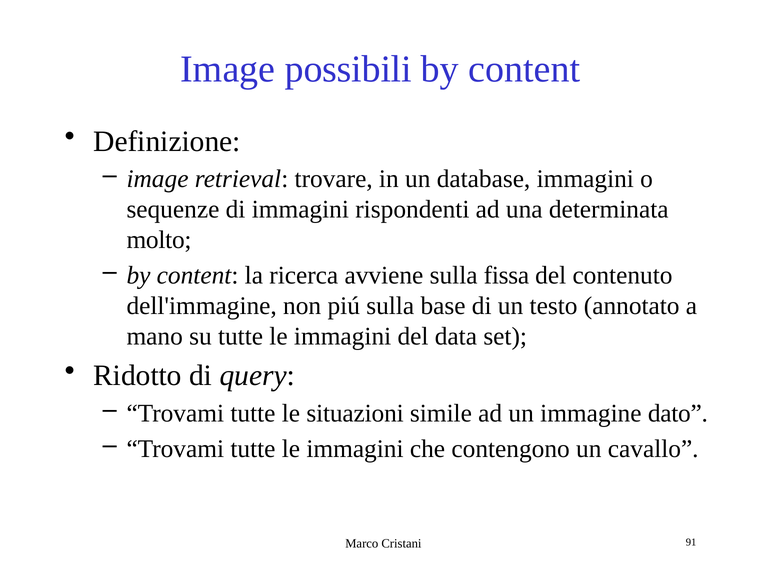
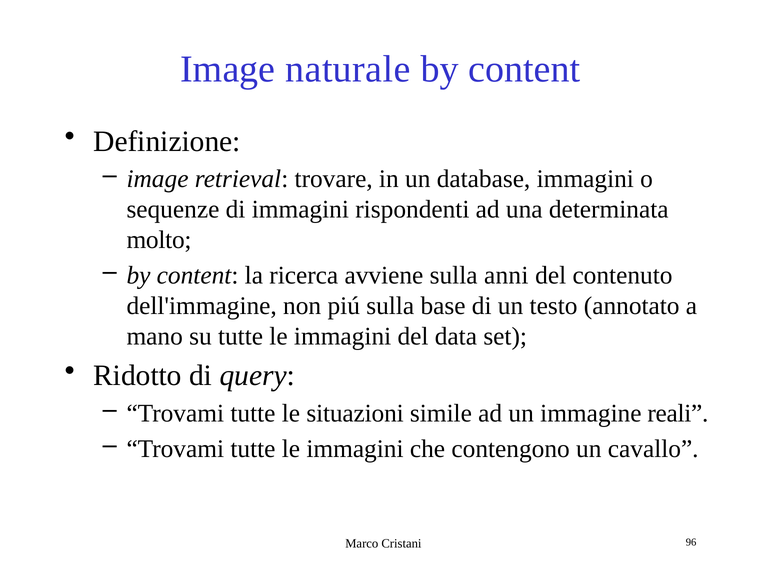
possibili: possibili -> naturale (348, 69)
fissa: fissa -> anni (506, 275)
dato: dato -> reali (678, 413)
91: 91 -> 96 (691, 542)
